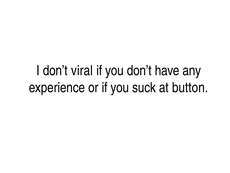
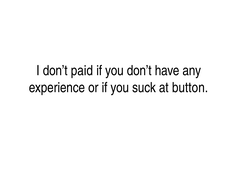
viral: viral -> paid (82, 70)
